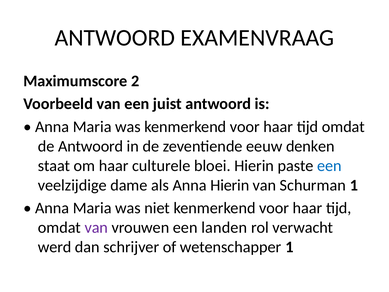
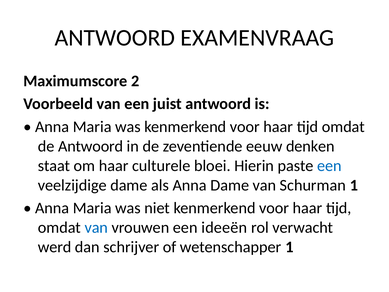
Anna Hierin: Hierin -> Dame (230, 185)
van colour: purple -> blue (96, 227)
landen: landen -> ideeën (224, 227)
